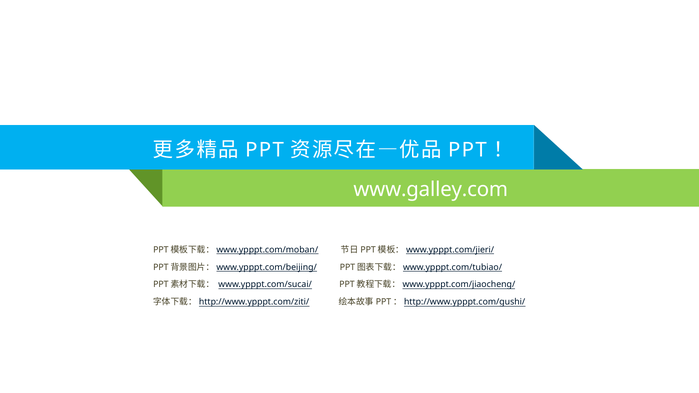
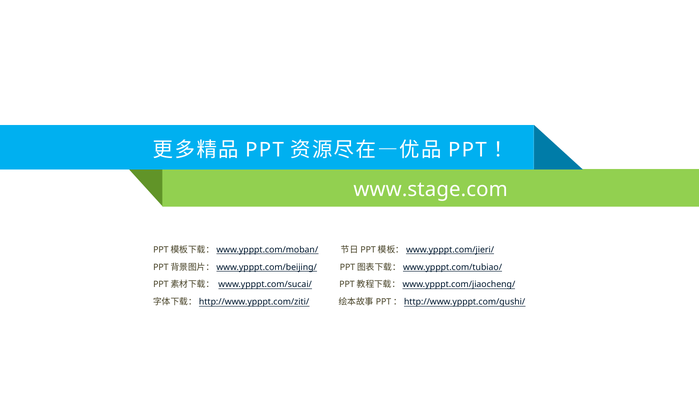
www.galley.com: www.galley.com -> www.stage.com (431, 189)
